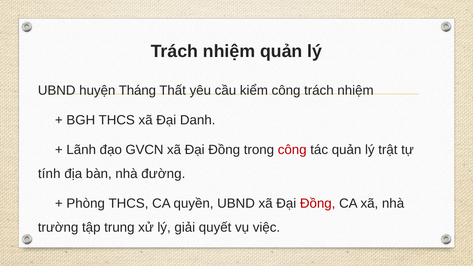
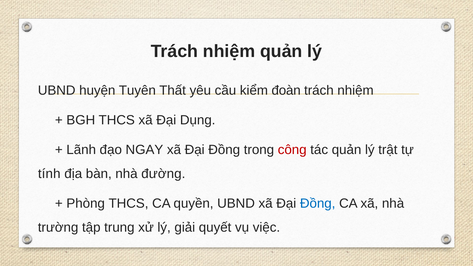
Tháng: Tháng -> Tuyên (137, 90)
kiểm công: công -> đoàn (286, 90)
Danh: Danh -> Dụng (198, 120)
GVCN: GVCN -> NGAY (144, 150)
Đồng colour: red -> blue (318, 203)
